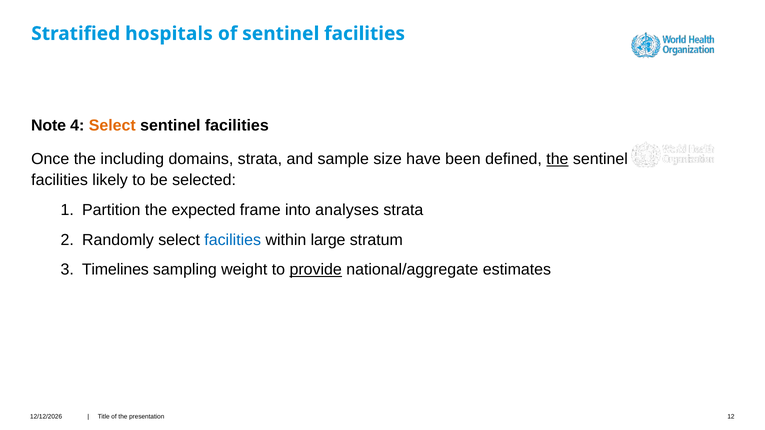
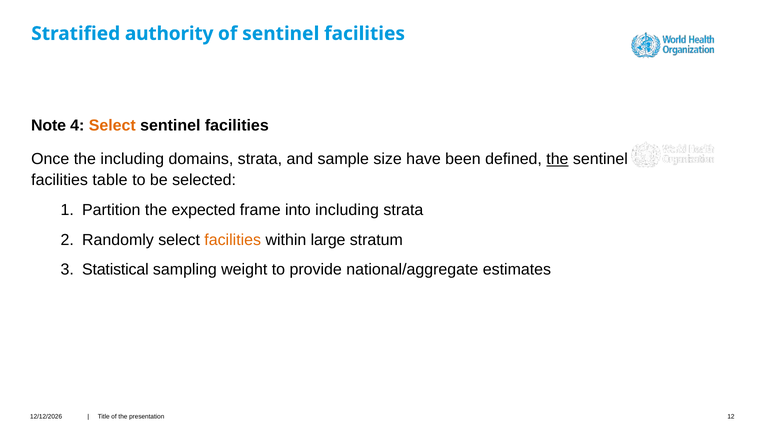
hospitals: hospitals -> authority (169, 34)
likely: likely -> table (110, 180)
into analyses: analyses -> including (347, 210)
facilities colour: blue -> orange (233, 240)
Timelines: Timelines -> Statistical (115, 270)
provide underline: present -> none (316, 270)
